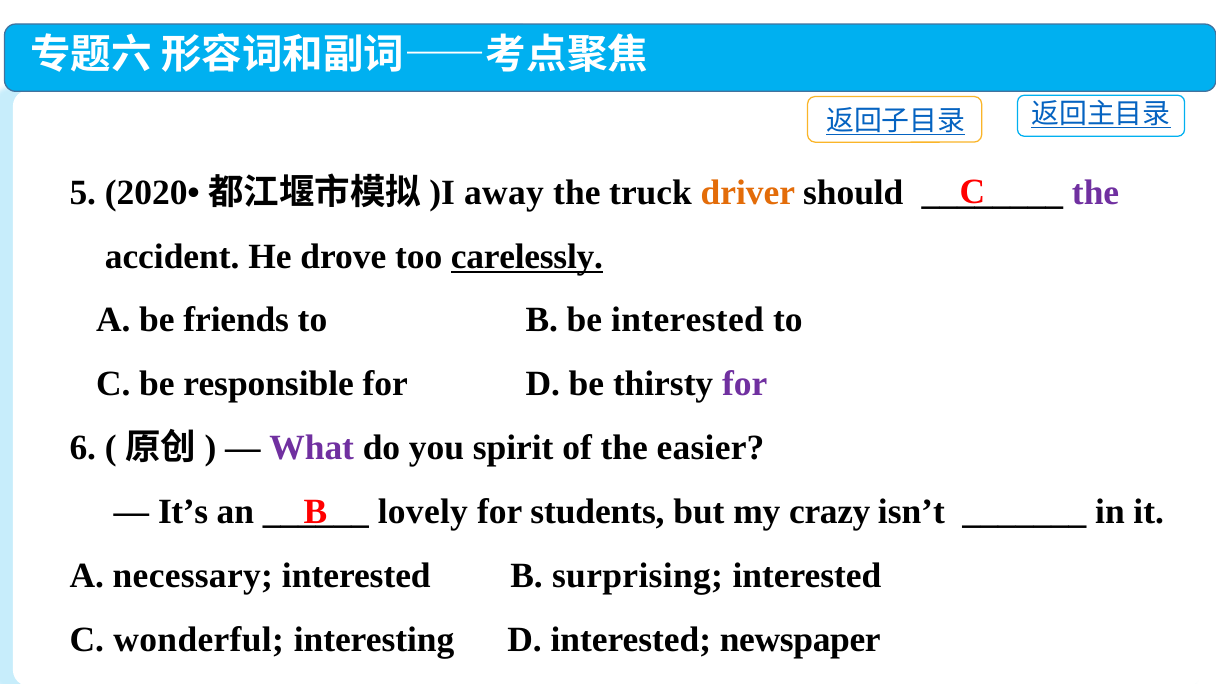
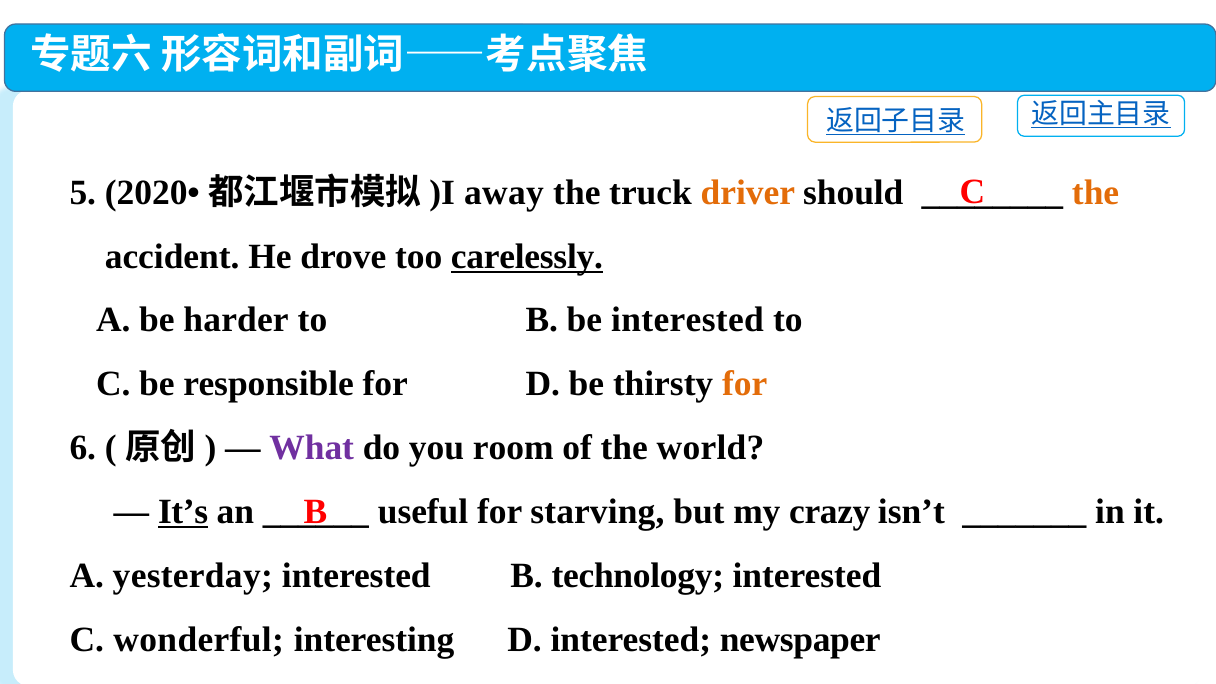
the colour: purple -> orange (1096, 193)
friends: friends -> harder (236, 320)
for colour: purple -> orange (745, 384)
spirit: spirit -> room (513, 448)
easier: easier -> world (711, 448)
It’s underline: none -> present (183, 512)
lovely: lovely -> useful (423, 512)
students: students -> starving (597, 512)
necessary: necessary -> yesterday (193, 576)
surprising: surprising -> technology (638, 576)
